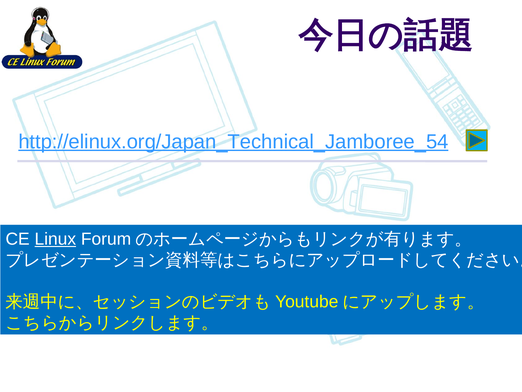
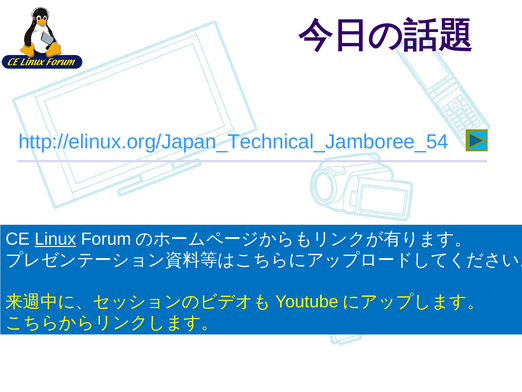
http://elinux.org/Japan_Technical_Jamboree_54 underline: present -> none (233, 141)
